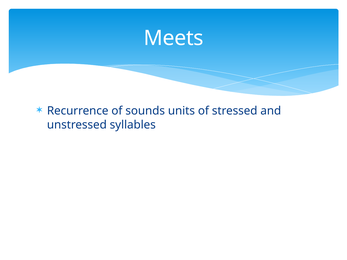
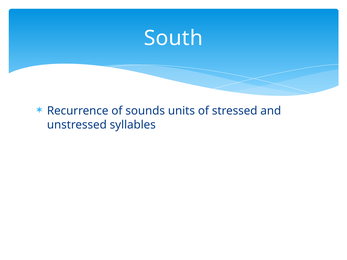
Meets: Meets -> South (173, 38)
